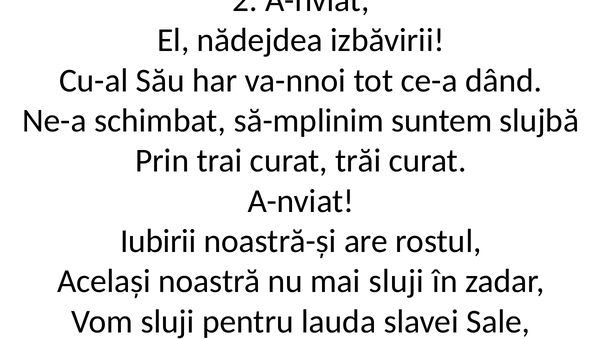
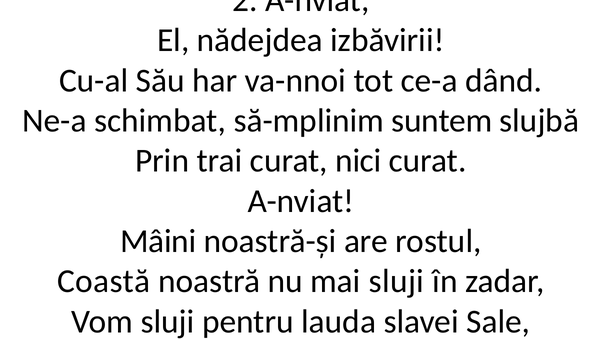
trăi: trăi -> nici (358, 161)
Iubirii: Iubirii -> Mâini (158, 241)
Același: Același -> Coastă (104, 281)
